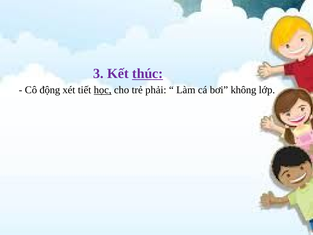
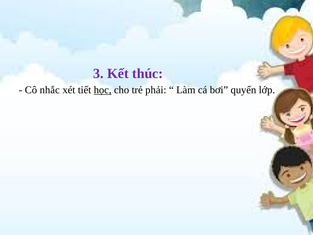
thúc underline: present -> none (148, 73)
động: động -> nhắc (50, 90)
không: không -> quyển (243, 90)
